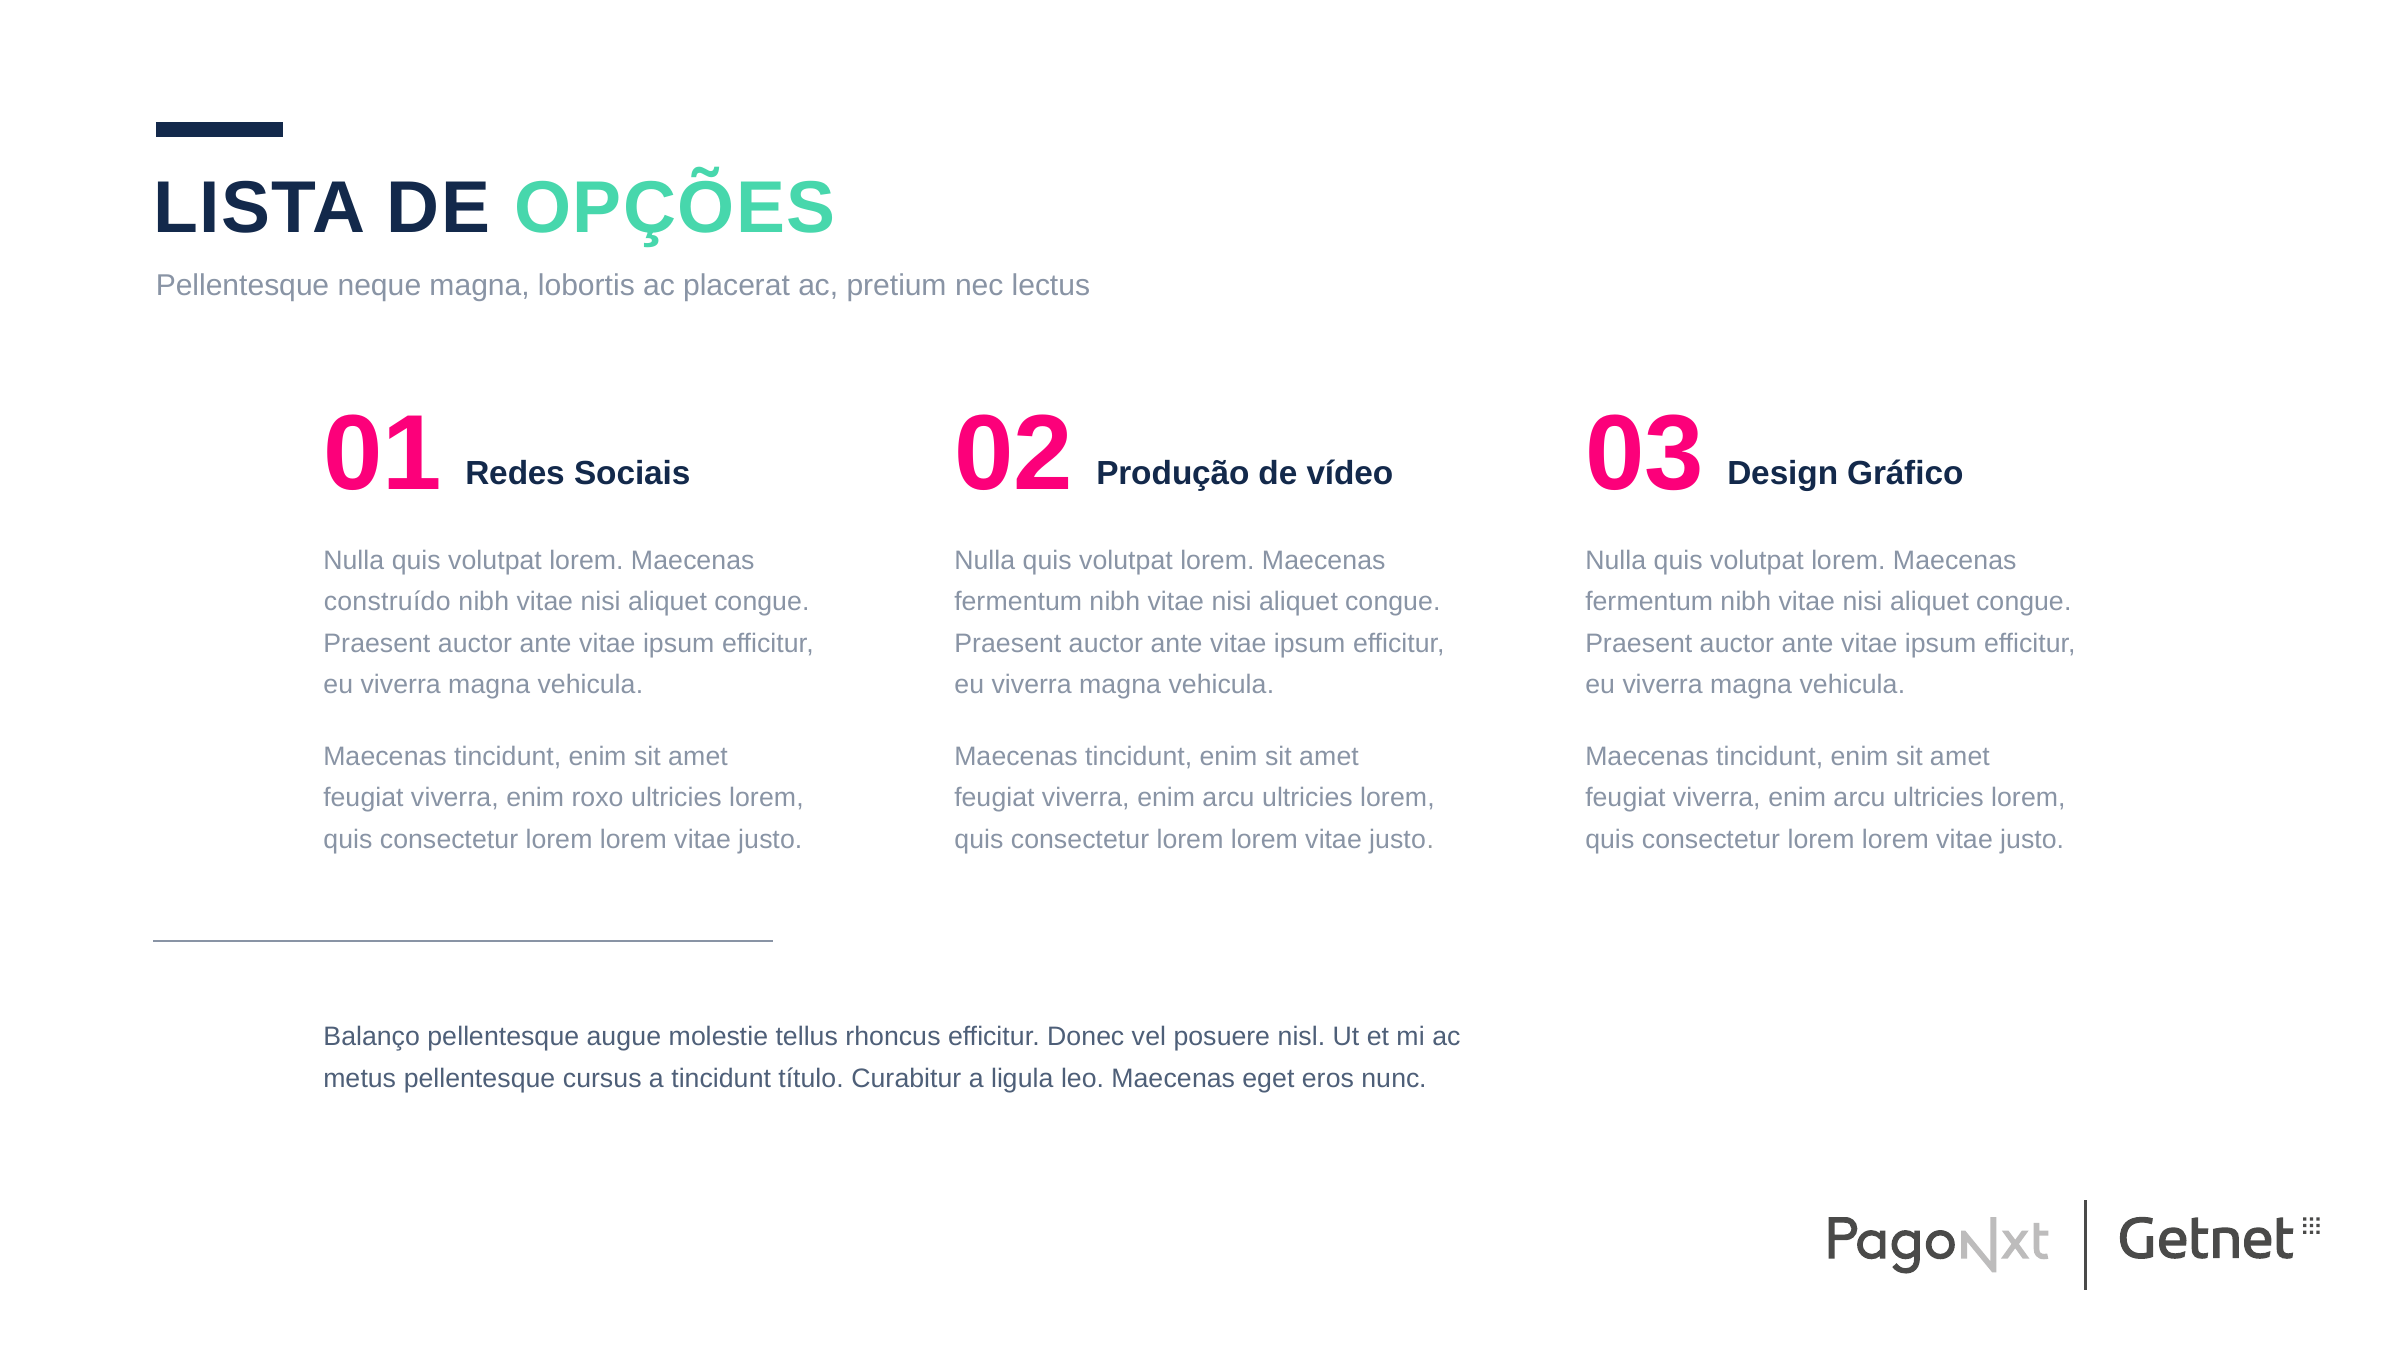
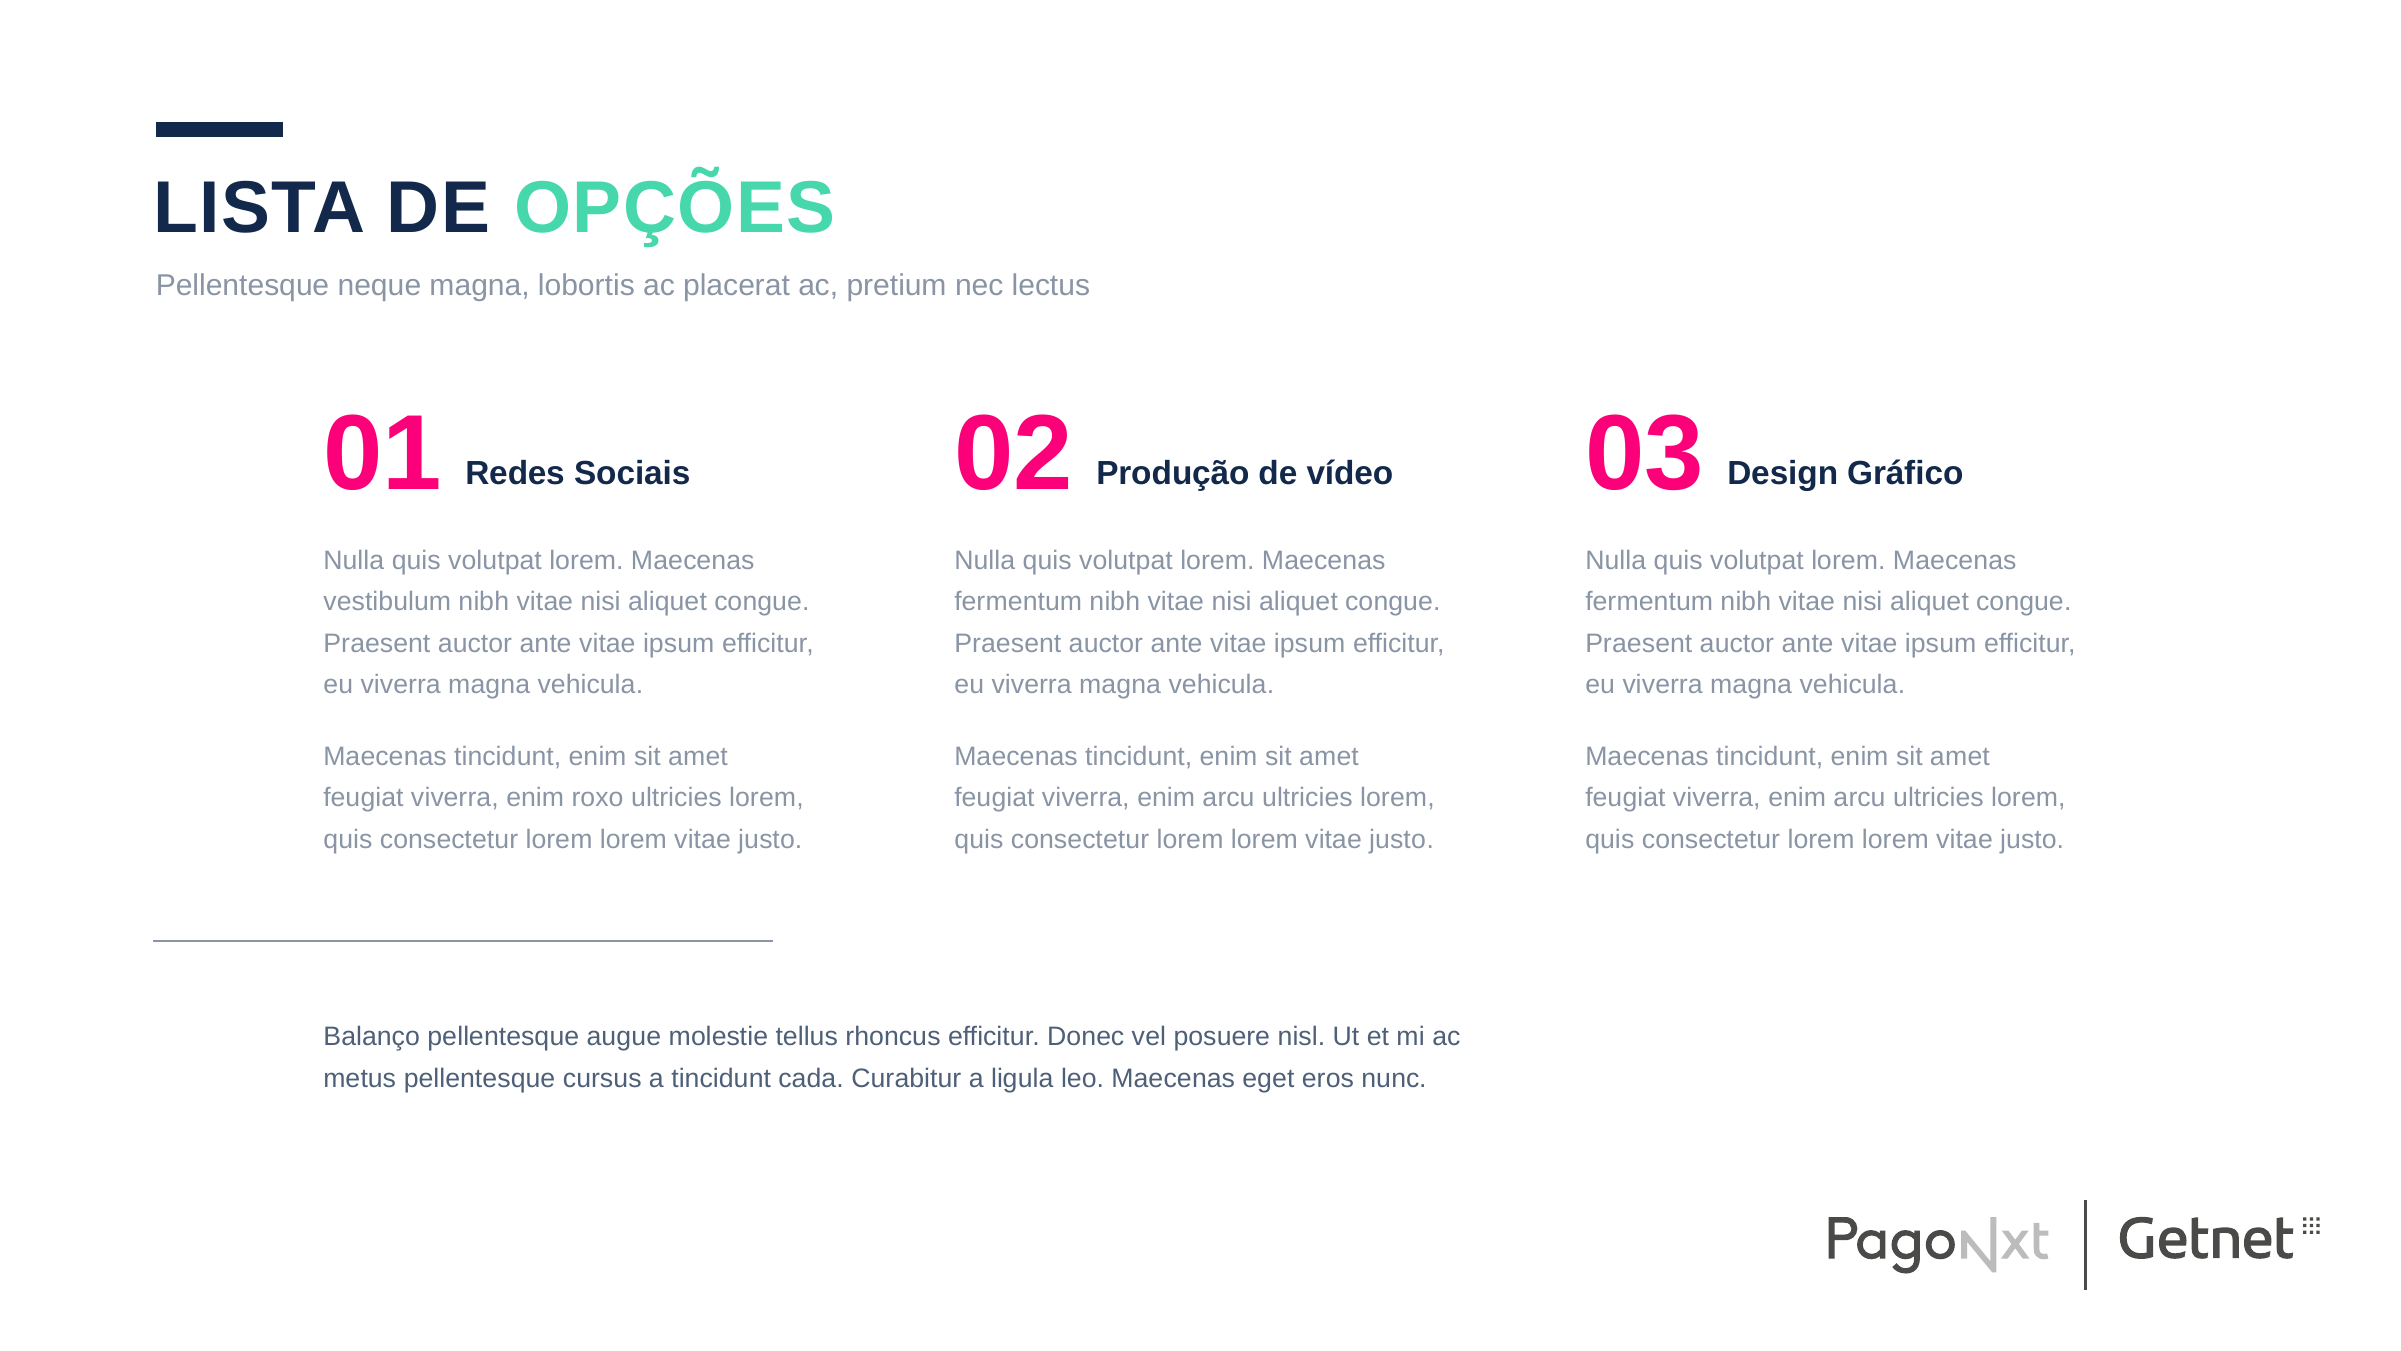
construído: construído -> vestibulum (387, 602)
título: título -> cada (811, 1078)
